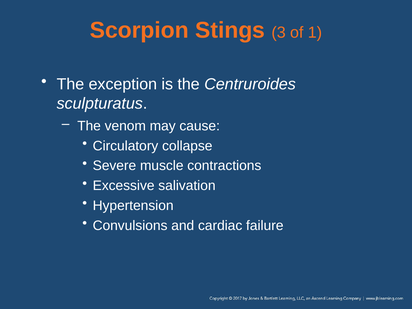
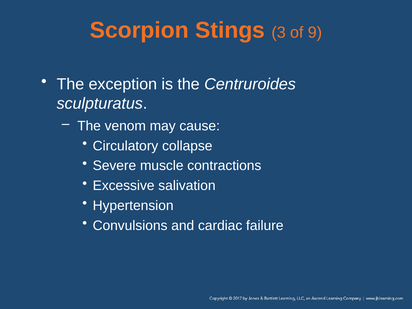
1: 1 -> 9 (315, 33)
